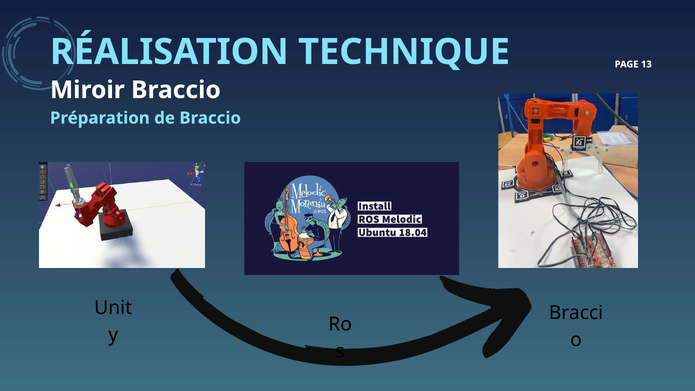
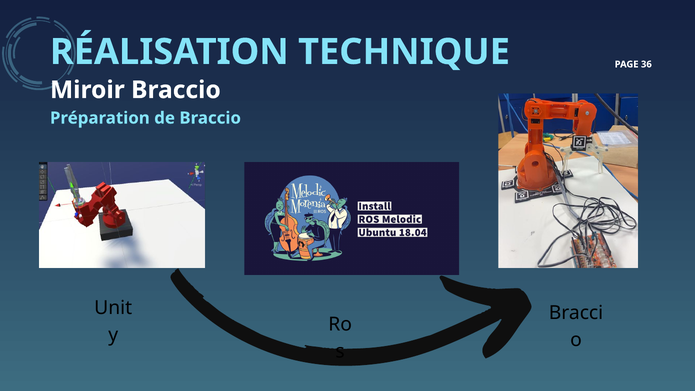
13: 13 -> 36 (646, 64)
